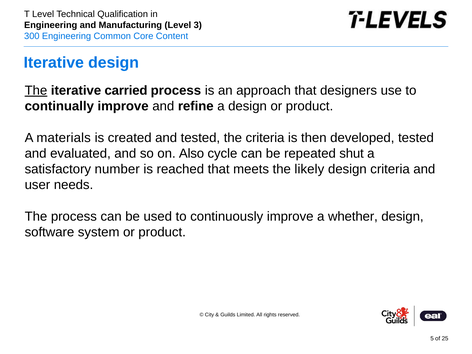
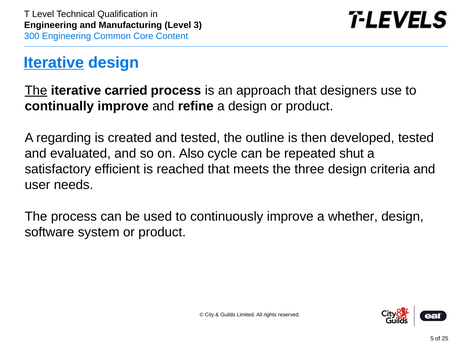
Iterative underline: none -> present (54, 63)
materials: materials -> regarding (64, 138)
the criteria: criteria -> outline (265, 138)
number: number -> efficient (117, 169)
likely: likely -> three (309, 169)
